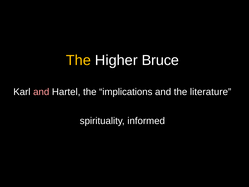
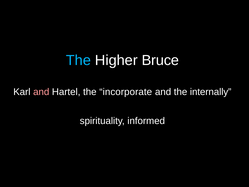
The colour: yellow -> light blue (78, 60)
implications: implications -> incorporate (126, 92)
literature: literature -> internally (211, 92)
